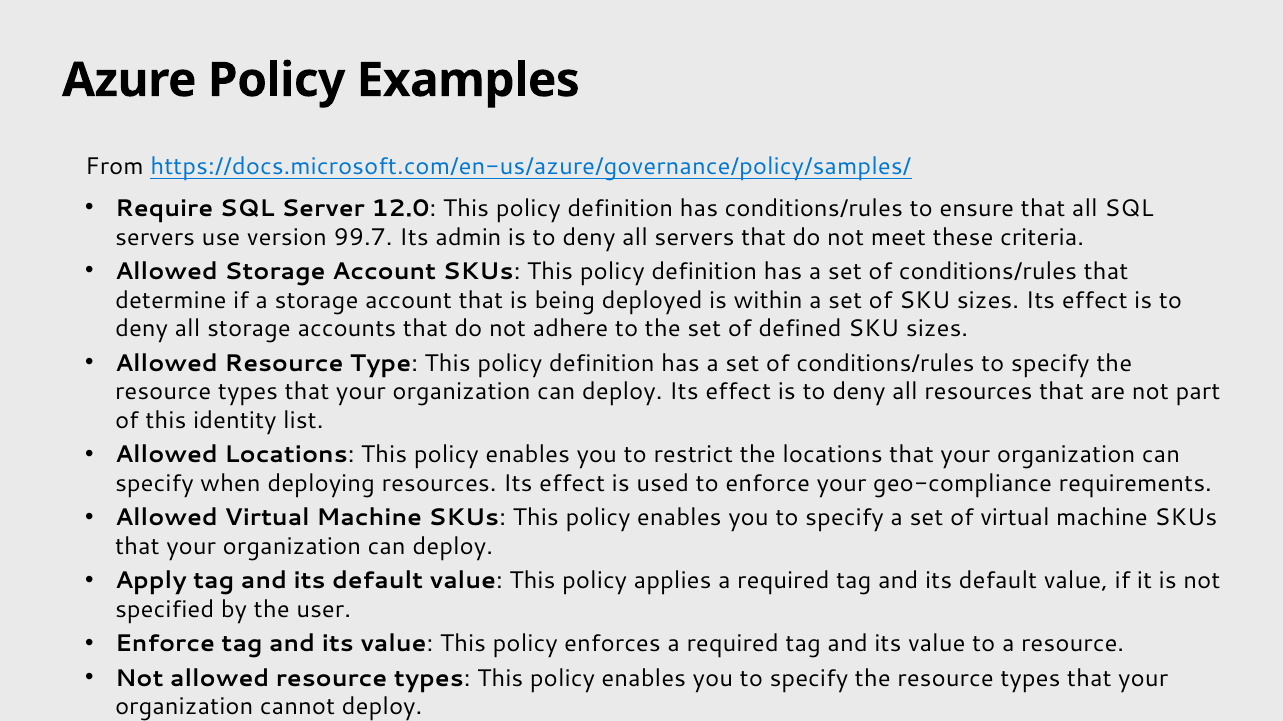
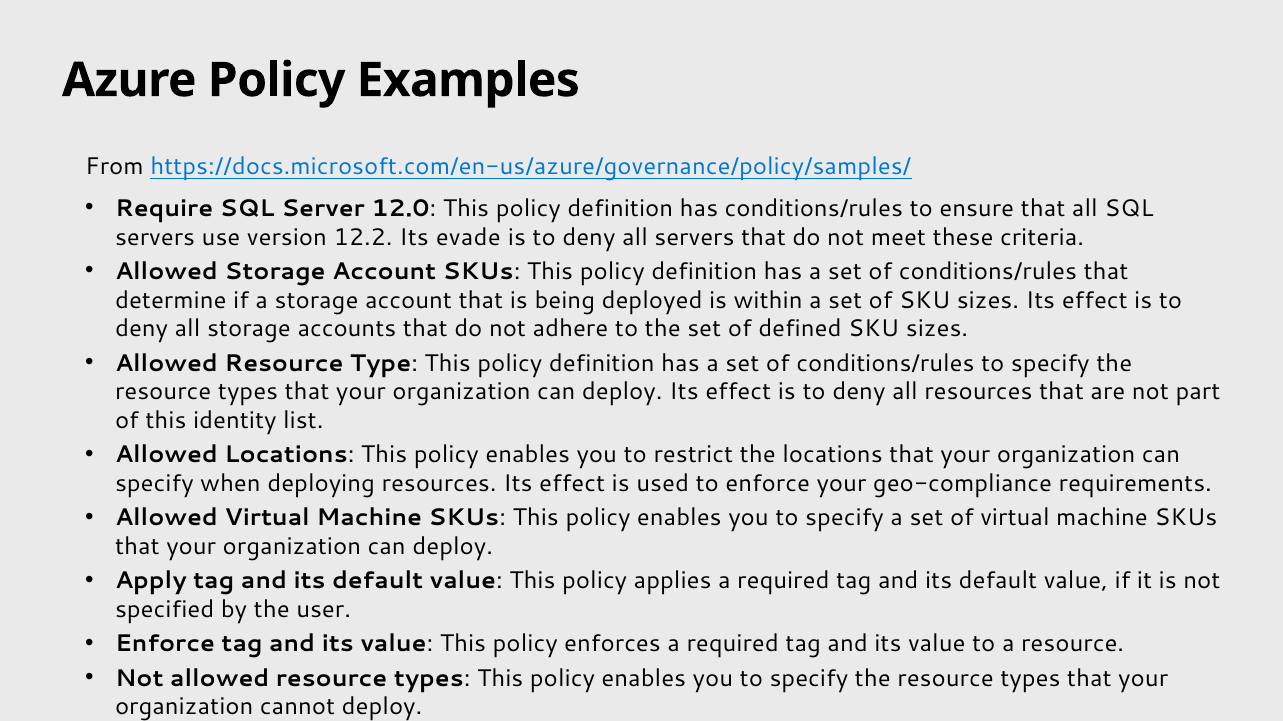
99.7: 99.7 -> 12.2 (363, 237)
admin: admin -> evade (468, 237)
